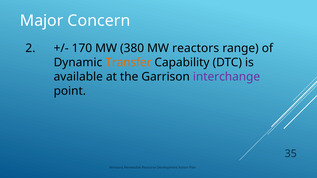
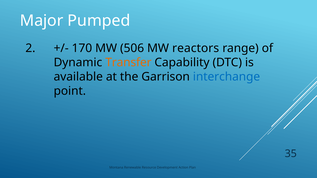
Concern: Concern -> Pumped (99, 21)
380: 380 -> 506 (132, 48)
interchange colour: purple -> blue (227, 77)
